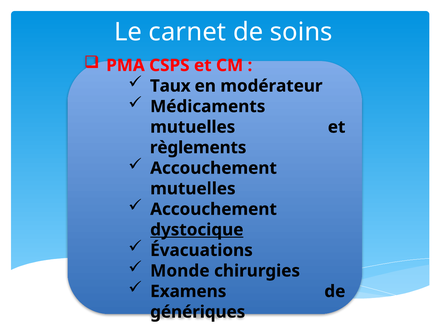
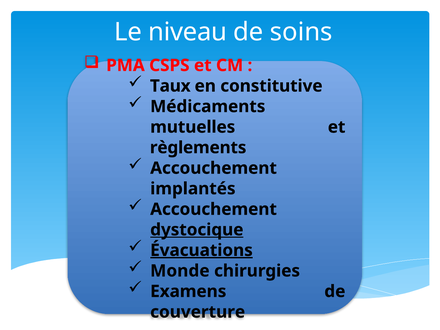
carnet: carnet -> niveau (188, 32)
modérateur: modérateur -> constitutive (271, 86)
mutuelles: mutuelles -> implantés (193, 189)
Évacuations underline: none -> present (201, 250)
génériques: génériques -> couverture (198, 312)
